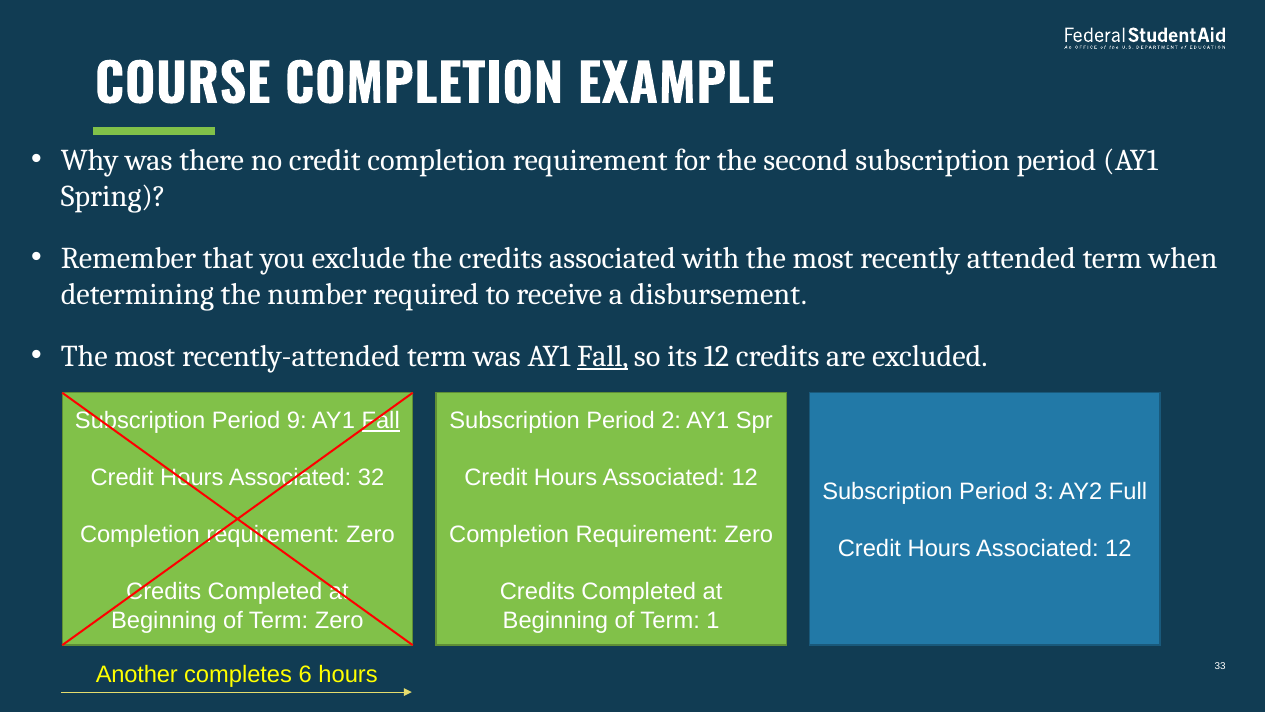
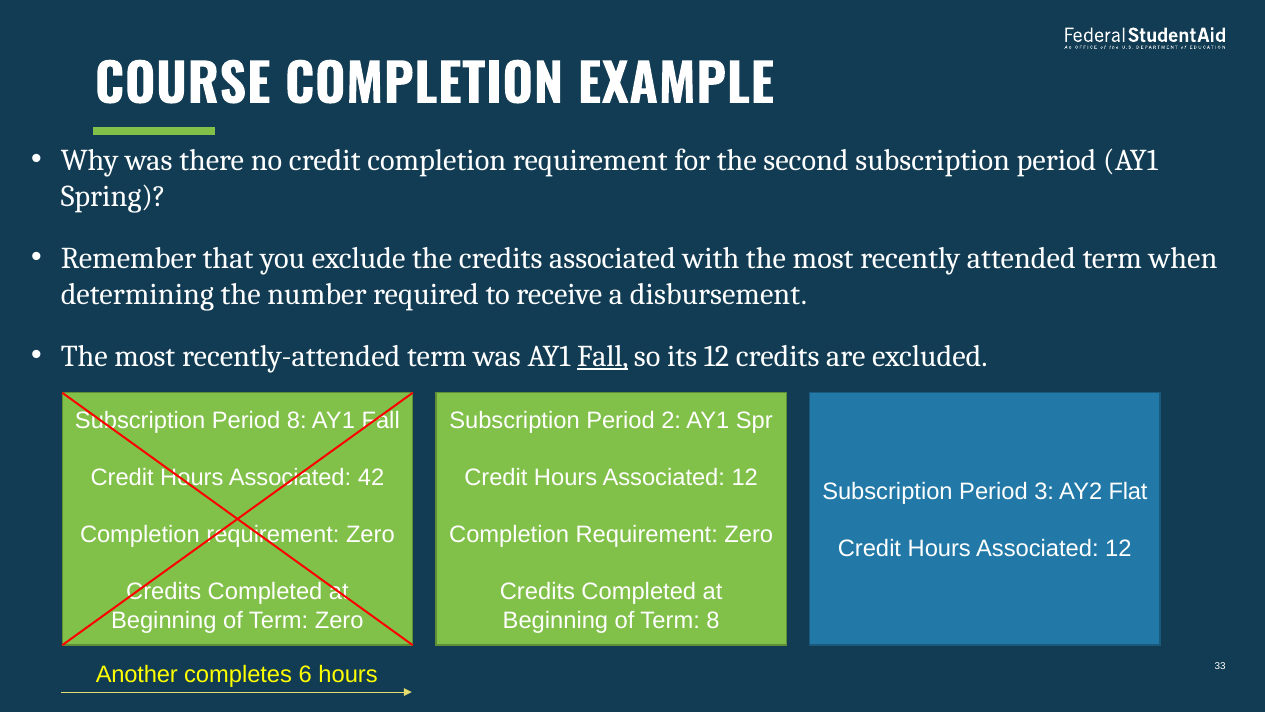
Period 9: 9 -> 8 (297, 421)
Fall underline: present -> none (381, 421)
32: 32 -> 42 (371, 478)
Full: Full -> Flat (1128, 492)
Term 1: 1 -> 8 (713, 620)
